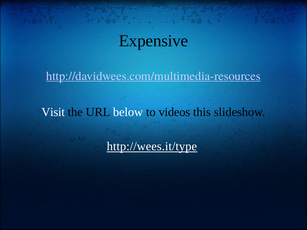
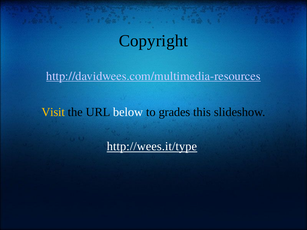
Expensive: Expensive -> Copyright (153, 41)
Visit colour: white -> yellow (53, 112)
videos: videos -> grades (174, 112)
